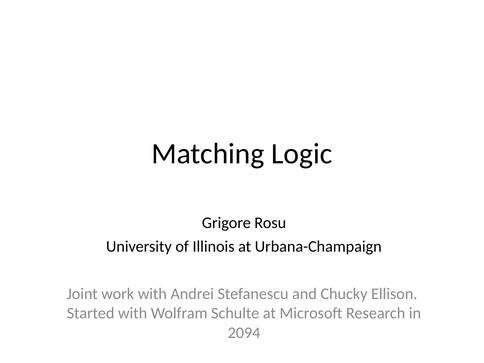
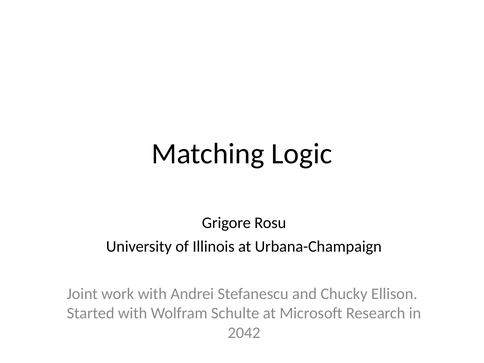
2094: 2094 -> 2042 (244, 333)
